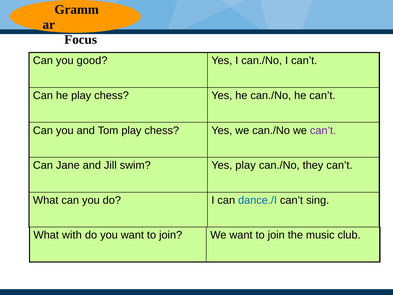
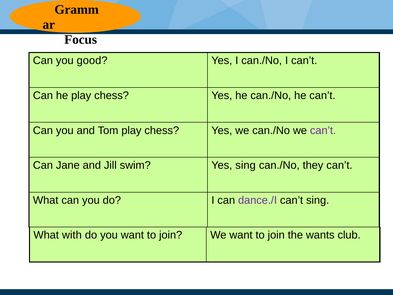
Yes play: play -> sing (246, 165)
dance./I colour: blue -> purple (258, 200)
music: music -> wants (320, 235)
